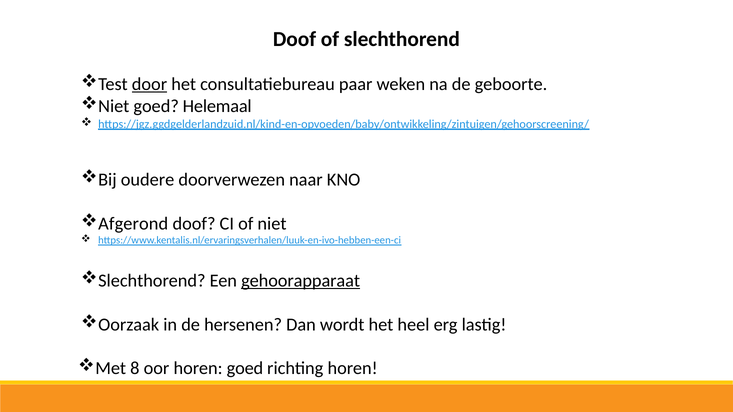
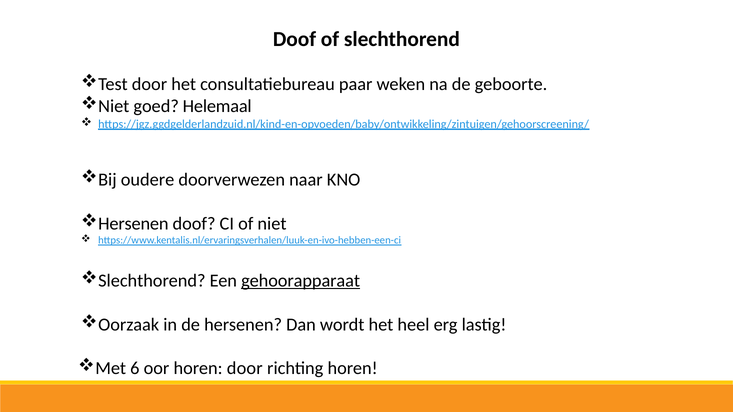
door underline: present -> none (149, 84)
Afgerond: Afgerond -> Hersenen (133, 224)
8: 8 -> 6 (135, 369)
horen goed: goed -> door (245, 369)
